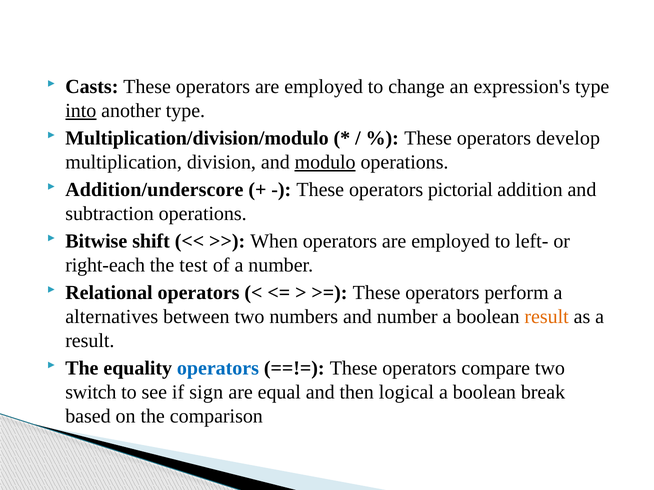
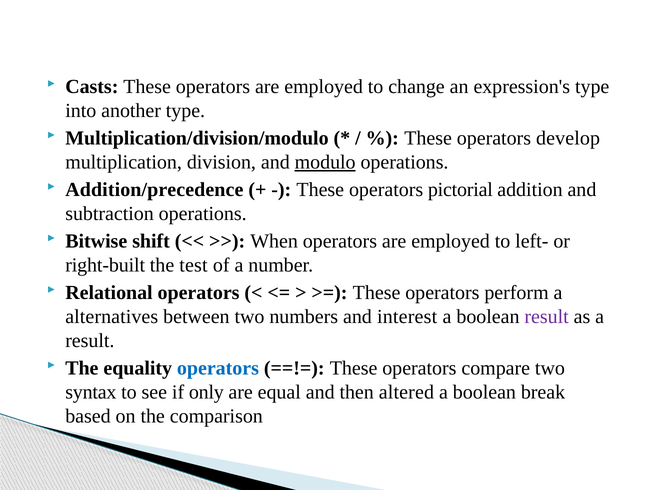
into underline: present -> none (81, 111)
Addition/underscore: Addition/underscore -> Addition/precedence (154, 190)
right-each: right-each -> right-built (105, 265)
and number: number -> interest (407, 317)
result colour: orange -> purple (547, 317)
switch: switch -> syntax (91, 393)
sign: sign -> only (206, 393)
logical: logical -> altered (406, 393)
